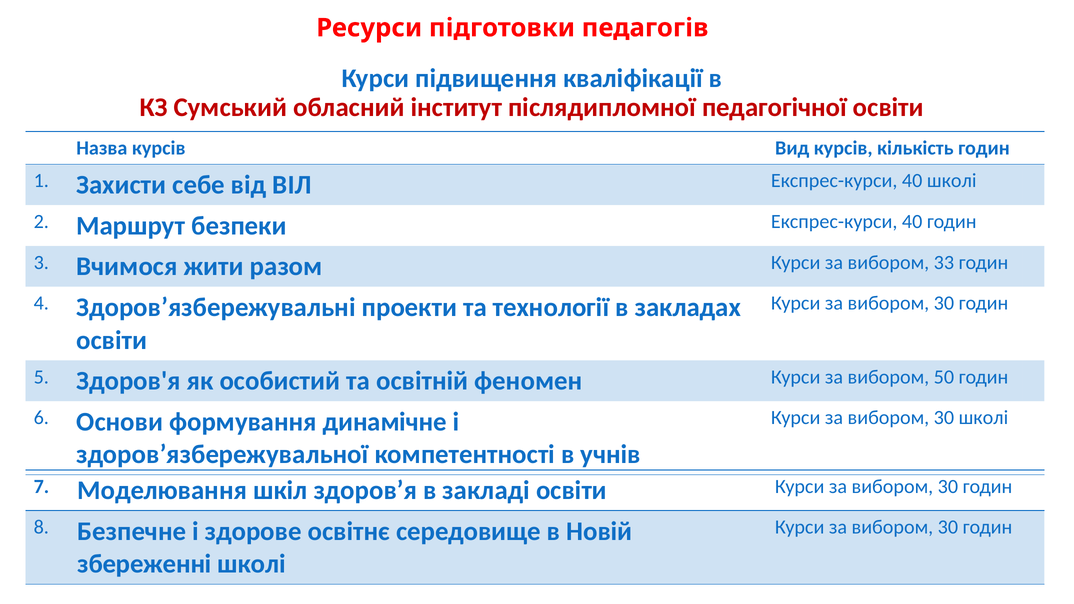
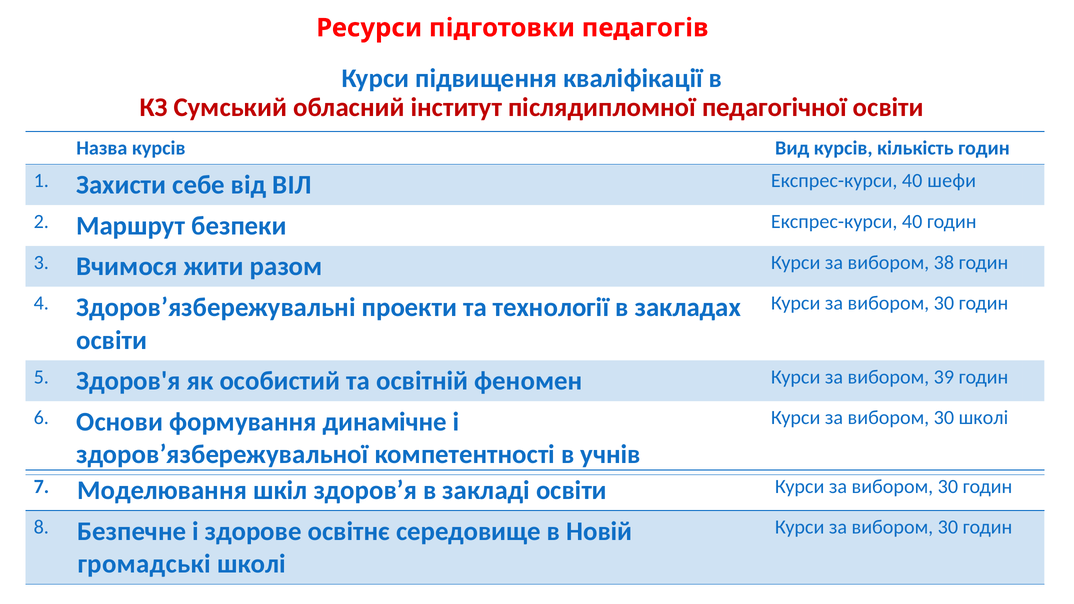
40 школі: школі -> шефи (952, 181)
33: 33 -> 38 (944, 263)
50: 50 -> 39 (944, 377)
збереженні: збереженні -> громадські (144, 564)
